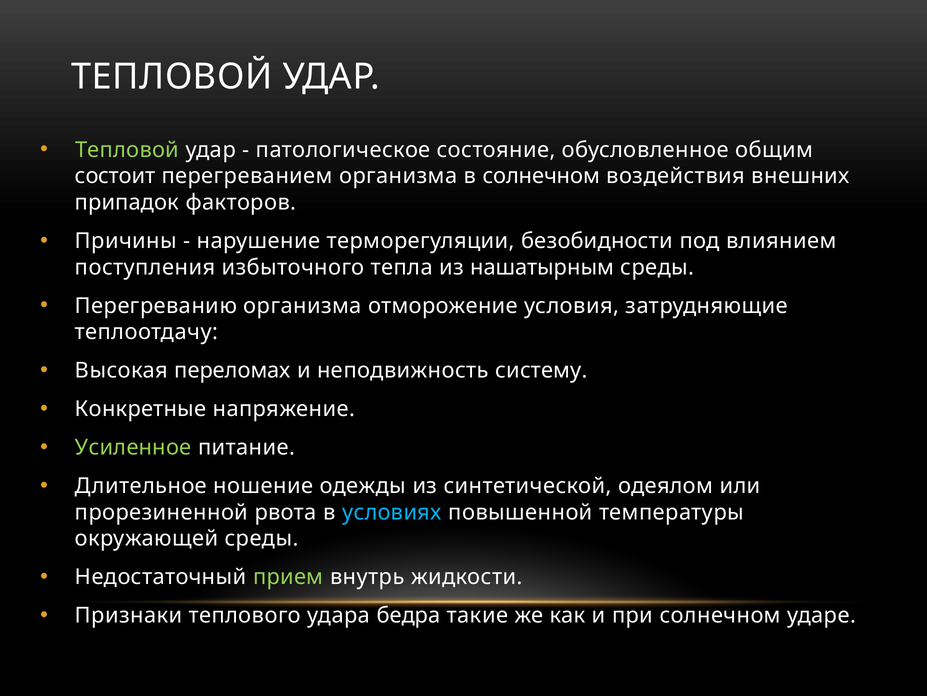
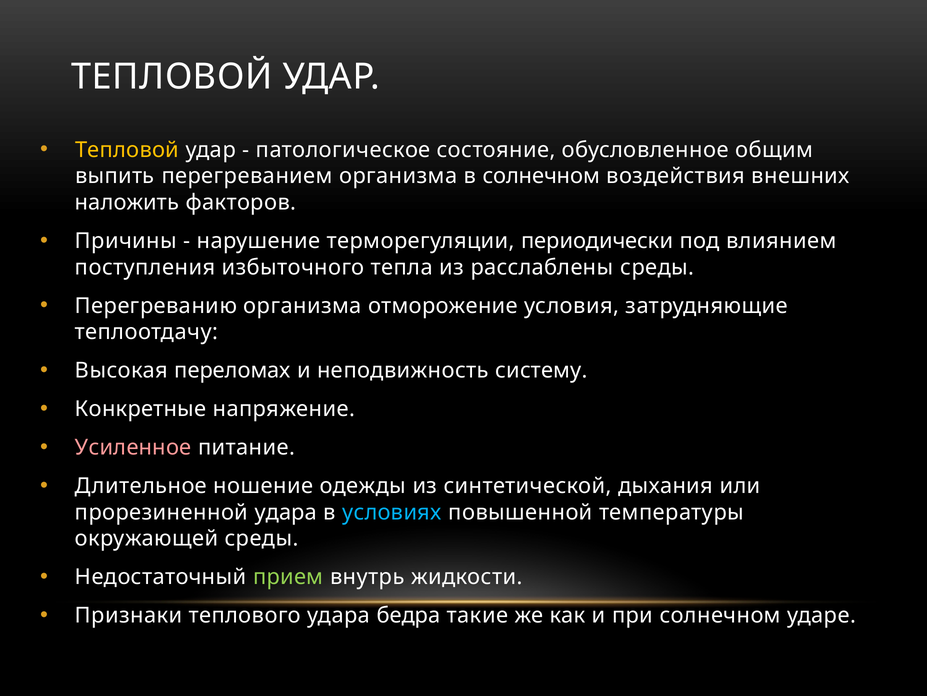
Тепловой colour: light green -> yellow (127, 150)
состоит: состоит -> выпить (115, 176)
припадок: припадок -> наложить (127, 202)
безобидности: безобидности -> периодически (597, 241)
нашатырным: нашатырным -> расслаблены (542, 267)
Усиленное colour: light green -> pink (133, 447)
одеялом: одеялом -> дыхания (666, 486)
прорезиненной рвота: рвота -> удара (286, 512)
